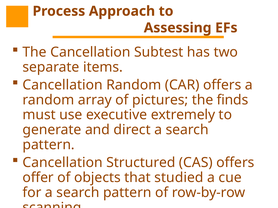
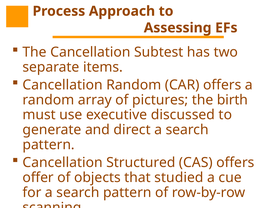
finds: finds -> birth (232, 100)
extremely: extremely -> discussed (183, 115)
